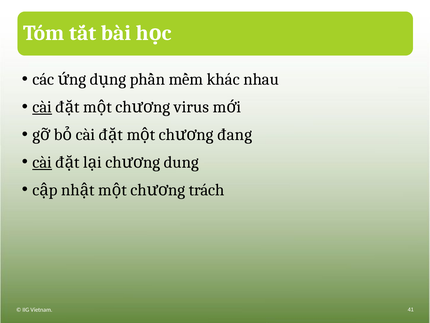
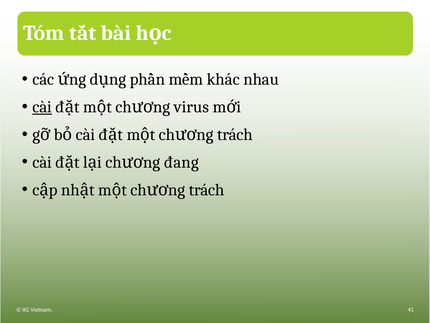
đang: đang -> trách (235, 135)
cài underline: present -> none (42, 162)
dung: dung -> đang (181, 162)
